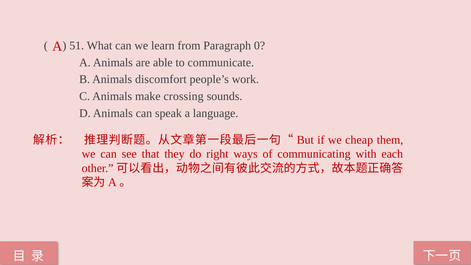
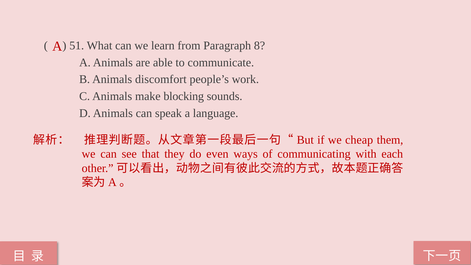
0: 0 -> 8 (260, 45)
crossing: crossing -> blocking (184, 96)
right: right -> even (217, 154)
